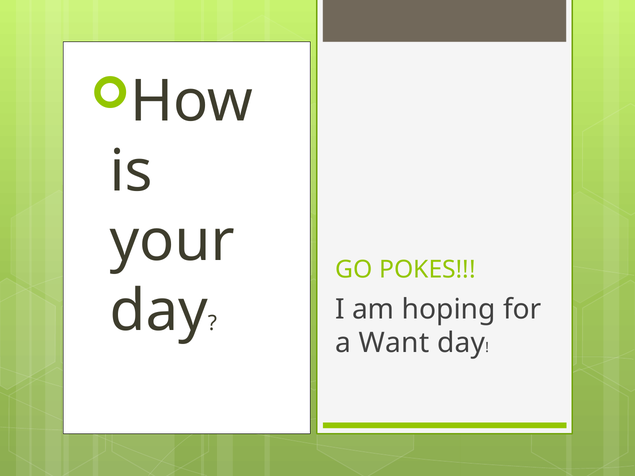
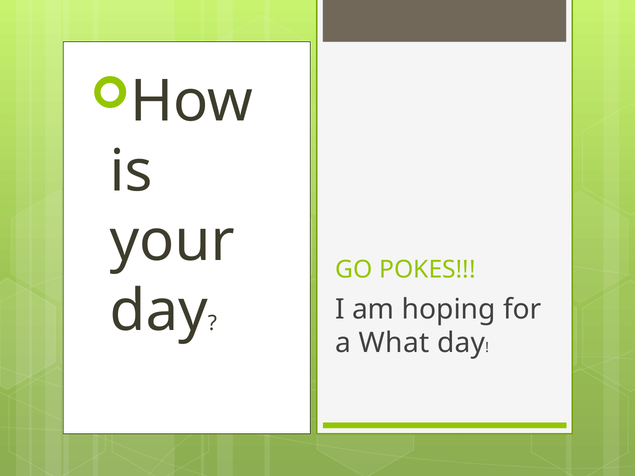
Want: Want -> What (394, 343)
